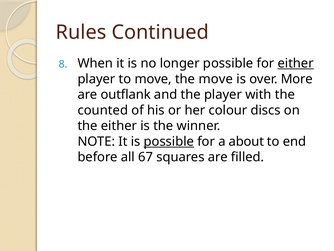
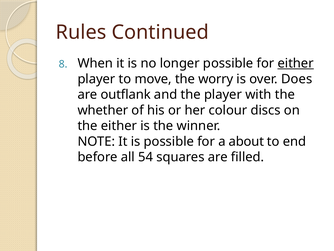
the move: move -> worry (216, 79)
More: More -> Does (297, 79)
counted: counted -> whether (103, 110)
possible underline: present -> none (169, 141)
67: 67 -> 54 (146, 157)
